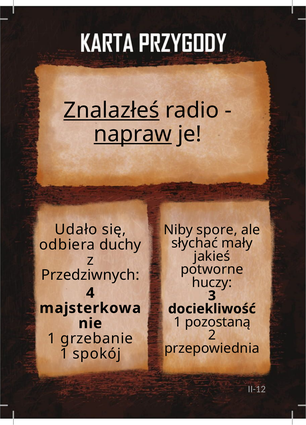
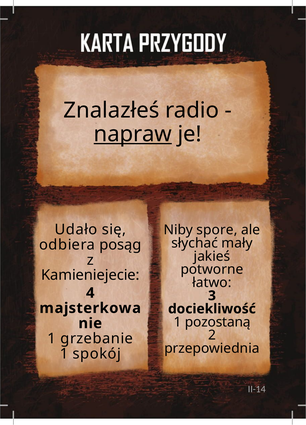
Znalazłeś underline: present -> none (111, 111)
duchy: duchy -> posąg (120, 245)
Przedziwnych: Przedziwnych -> Kamieniejecie (90, 276)
huczy: huczy -> łatwo (212, 283)
II-12: II-12 -> II-14 (257, 390)
